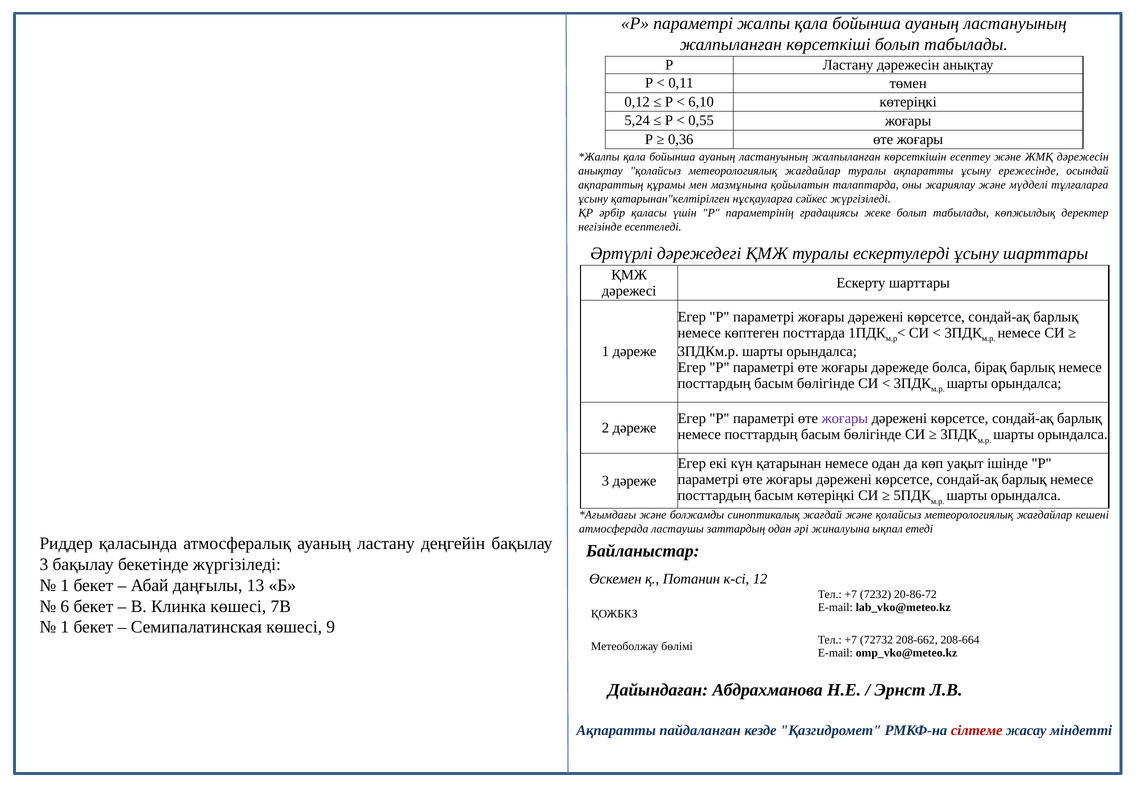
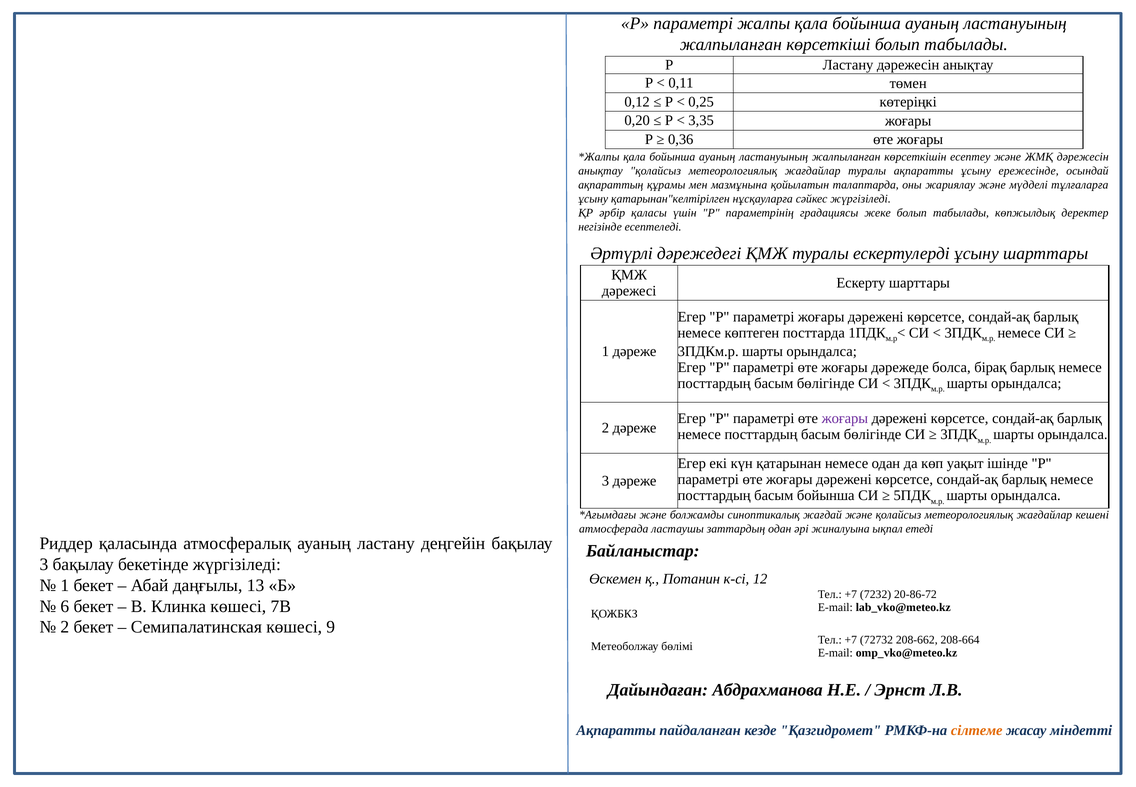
6,10: 6,10 -> 0,25 (701, 102)
5,24: 5,24 -> 0,20 (637, 121)
0,55: 0,55 -> 3,35 (701, 121)
басым көтеріңкі: көтеріңкі -> бойынша (826, 495)
1: 1 -> 2 (65, 627)
сілтеме colour: red -> orange (977, 730)
